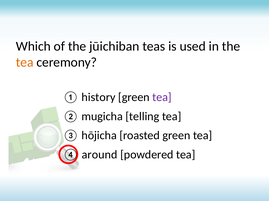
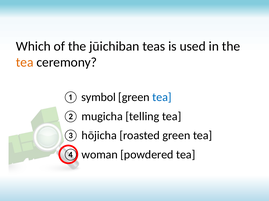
history: history -> symbol (99, 98)
tea colour: purple -> blue (162, 98)
around: around -> woman (100, 155)
